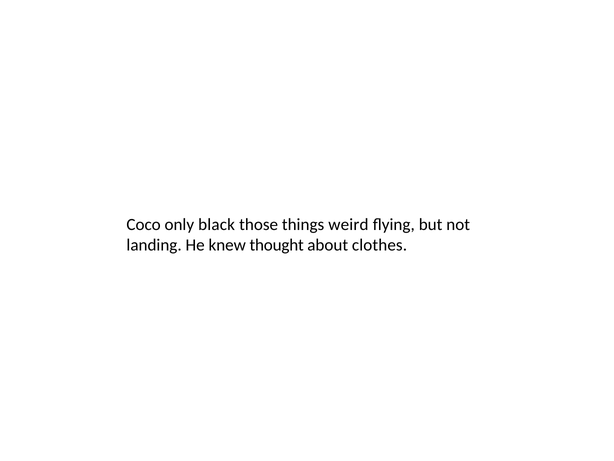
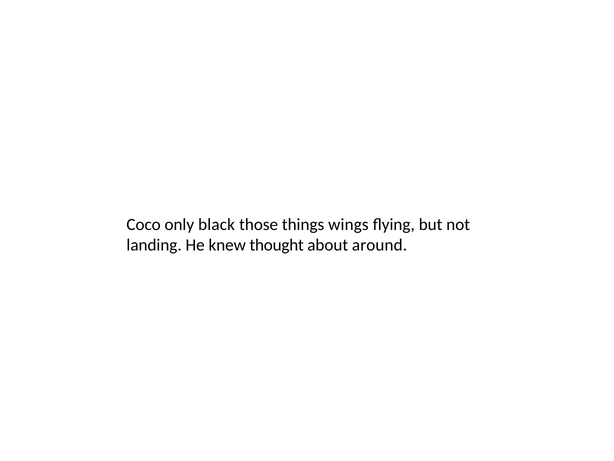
weird: weird -> wings (348, 224)
clothes: clothes -> around (380, 245)
